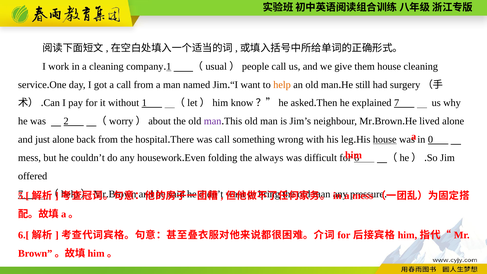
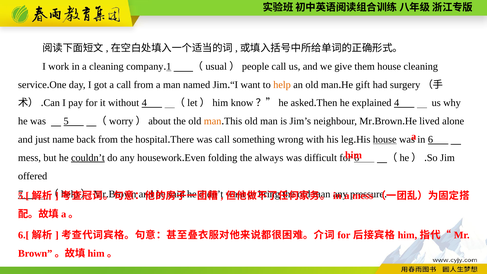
still: still -> gift (363, 85)
without 1: 1 -> 4 (144, 103)
explained 7: 7 -> 4 (397, 103)
2: 2 -> 5 (66, 121)
man colour: purple -> orange (213, 121)
just alone: alone -> name (63, 139)
in 0: 0 -> 6 (431, 139)
couldn’t underline: none -> present (88, 158)
